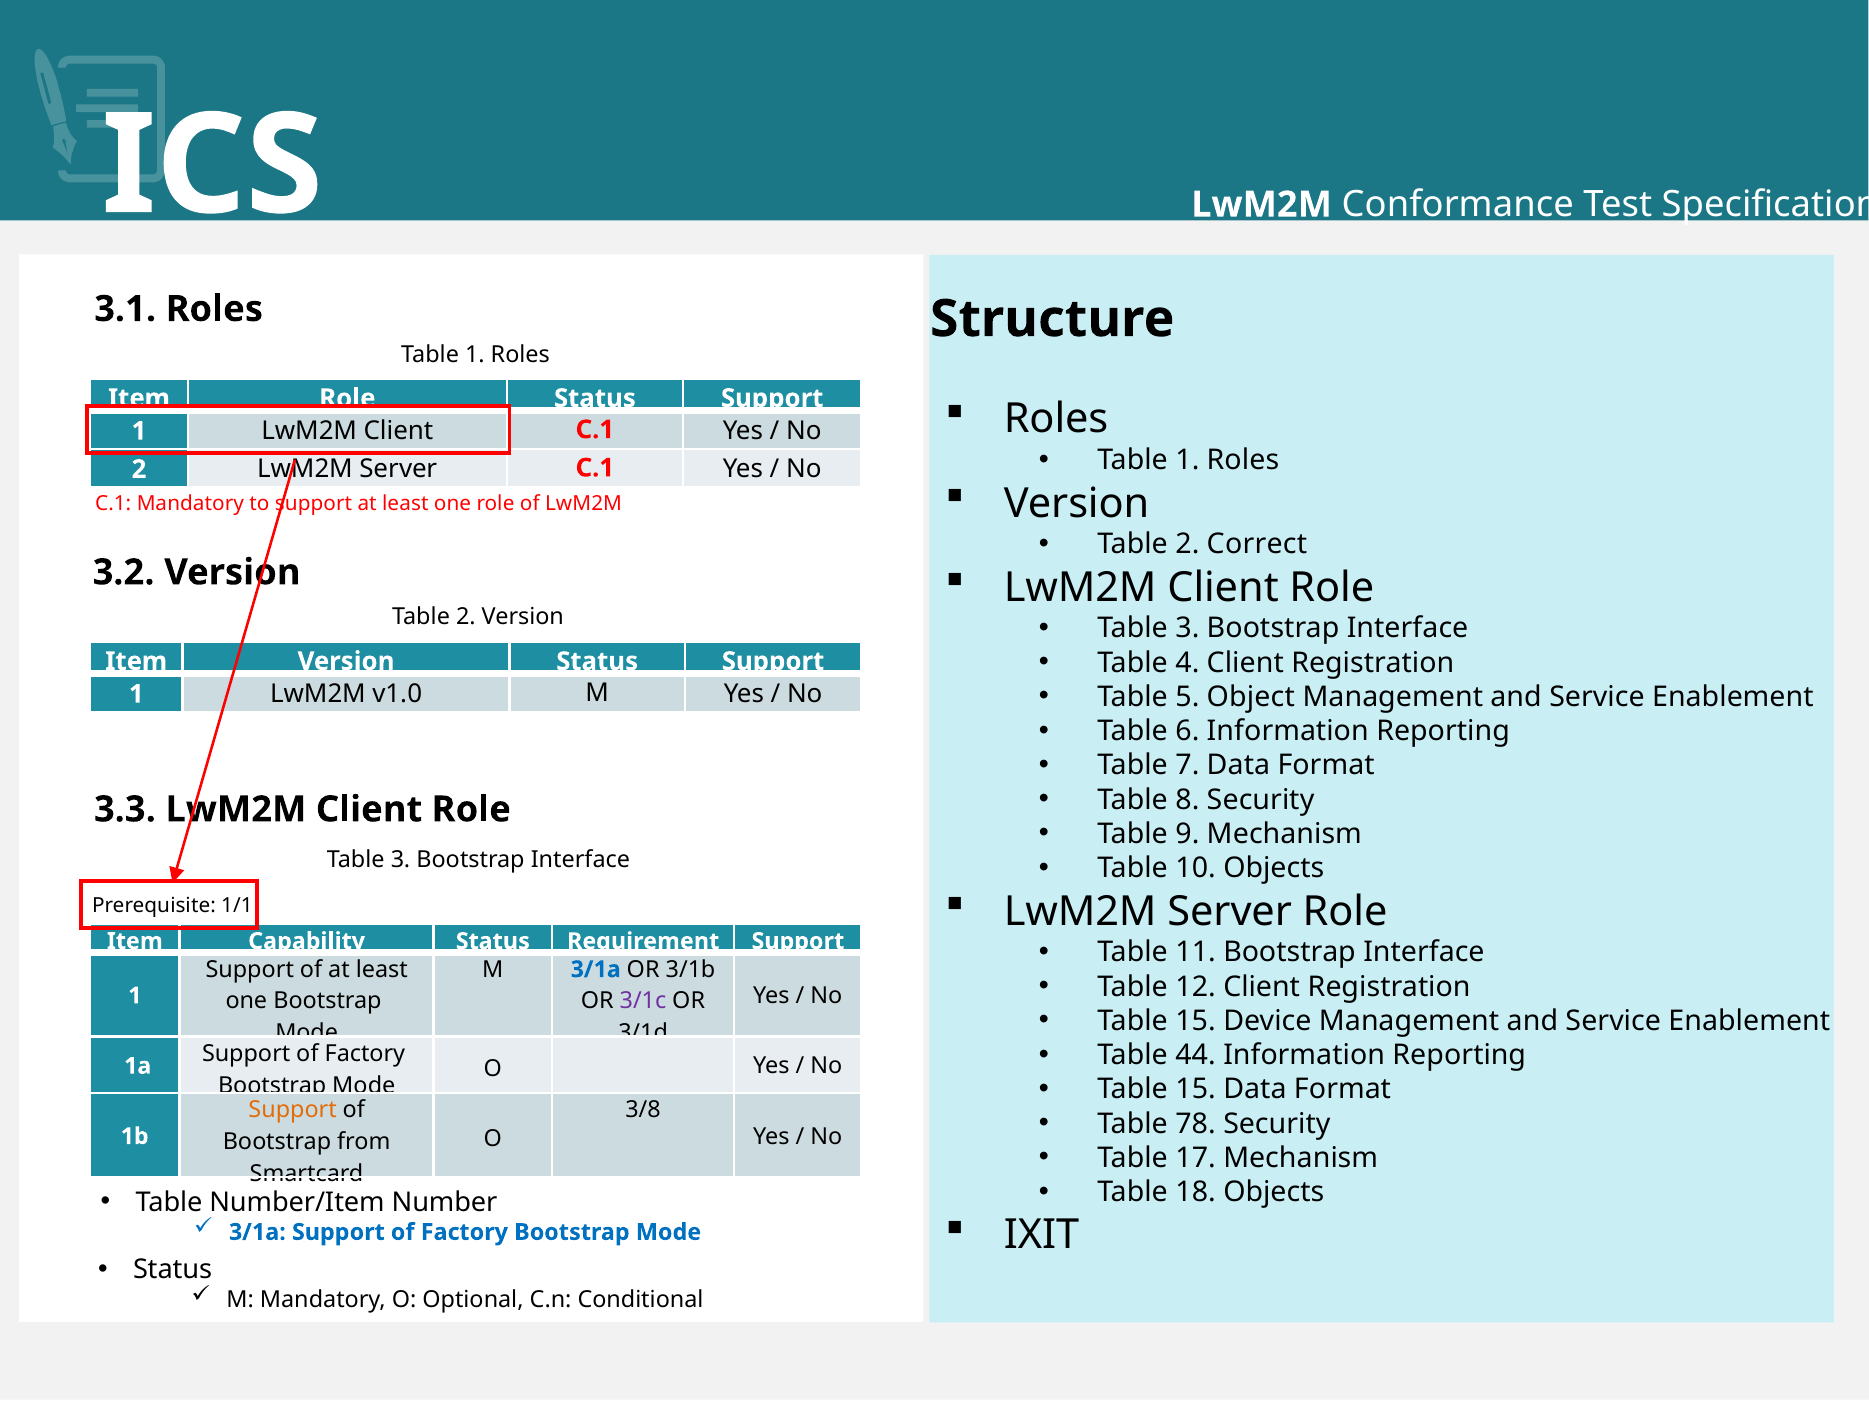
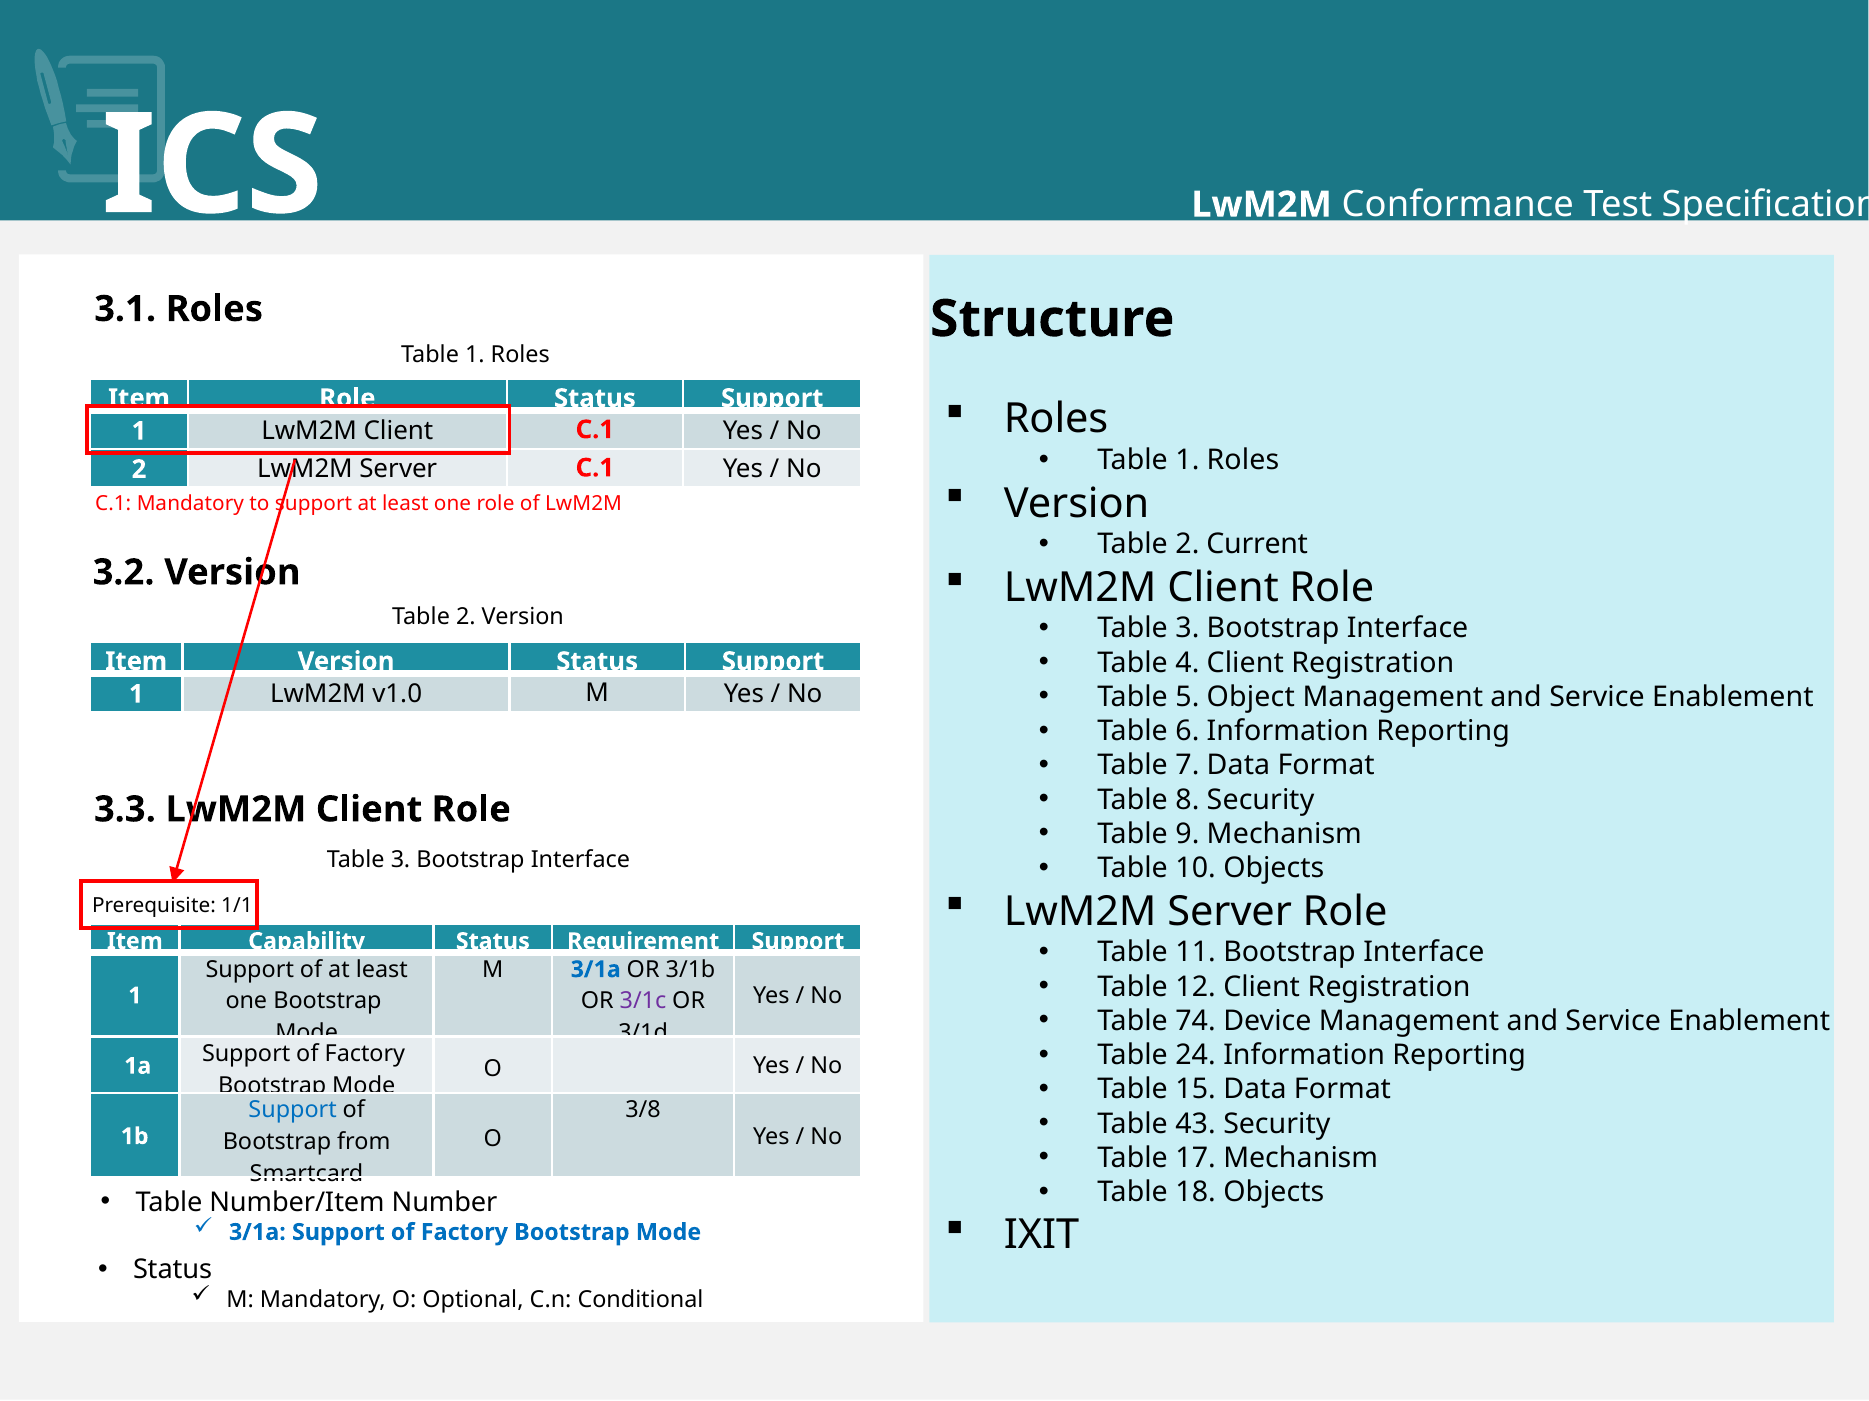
Correct: Correct -> Current (1257, 545)
15: 15 -> 74 (1196, 1022)
44: 44 -> 24 (1196, 1056)
Support colour: orange -> blue (293, 1111)
78: 78 -> 43 (1196, 1124)
